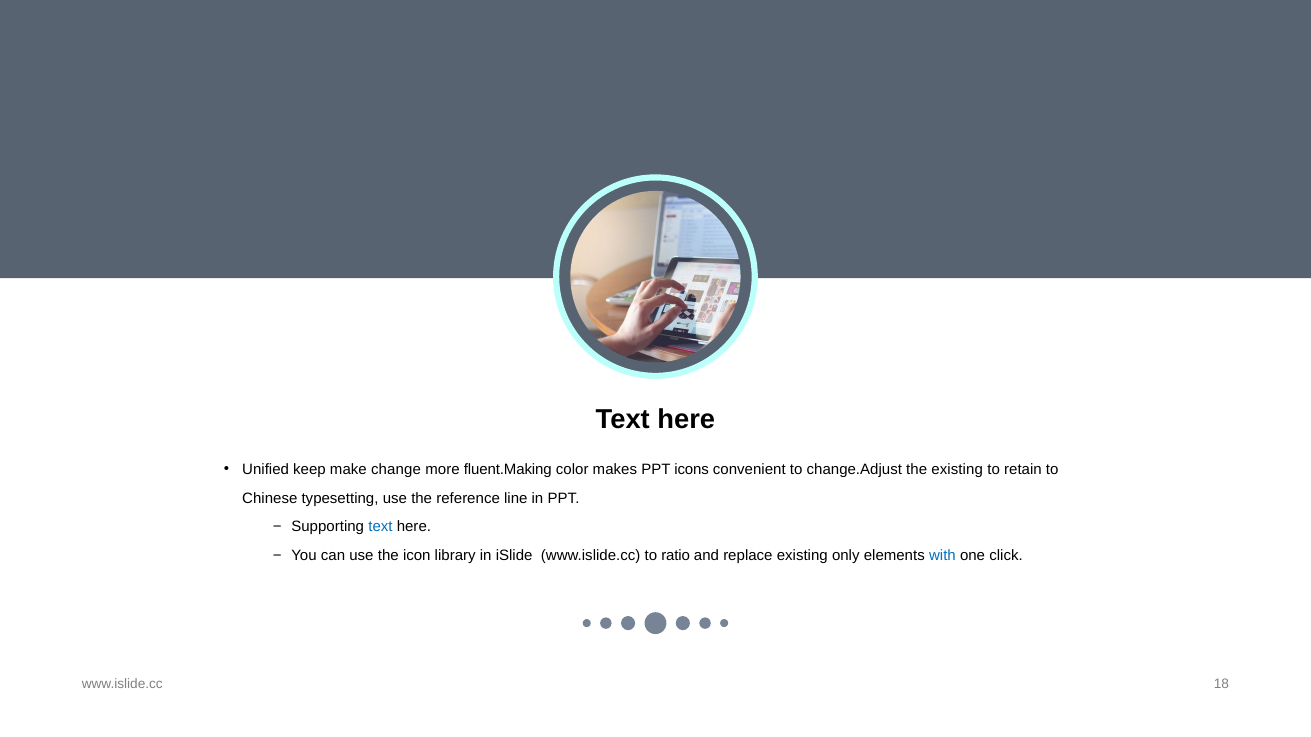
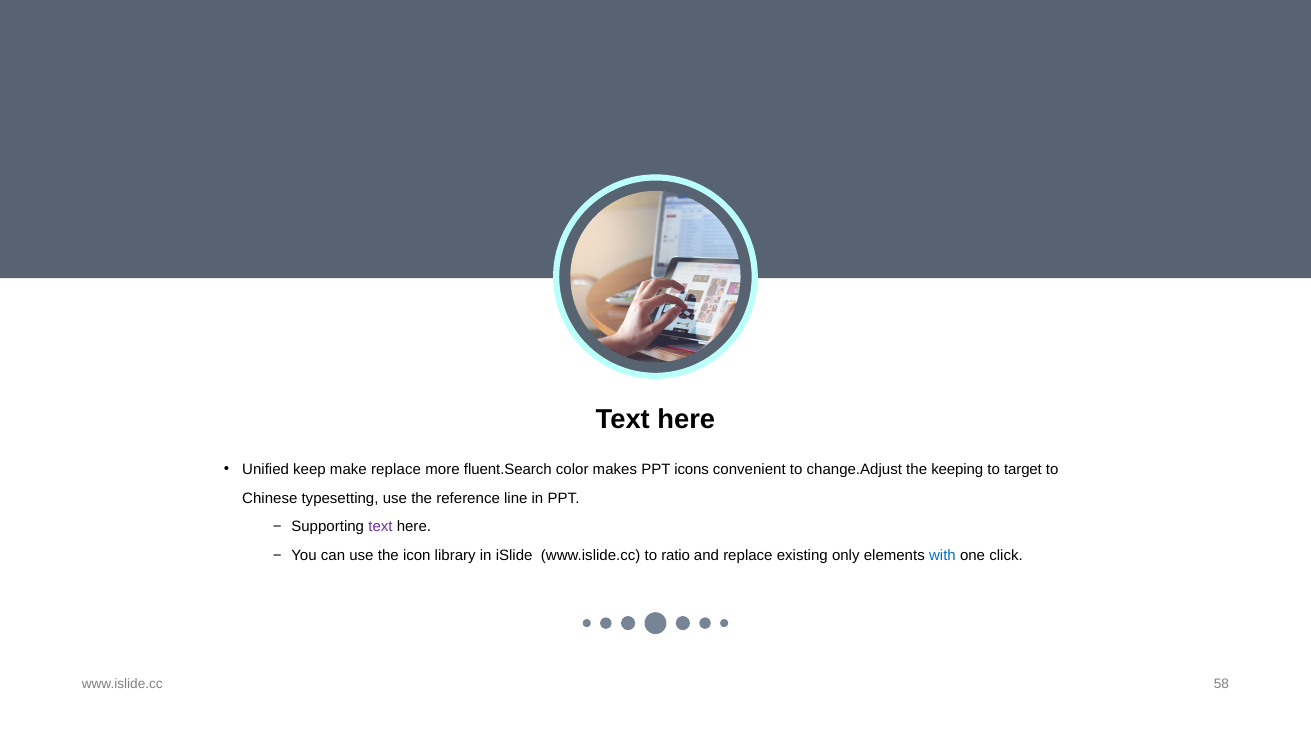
make change: change -> replace (396, 470)
fluent.Making: fluent.Making -> fluent.Search (508, 470)
the existing: existing -> keeping (957, 470)
retain: retain -> target (1023, 470)
text colour: blue -> purple (380, 527)
18: 18 -> 58 (1221, 684)
